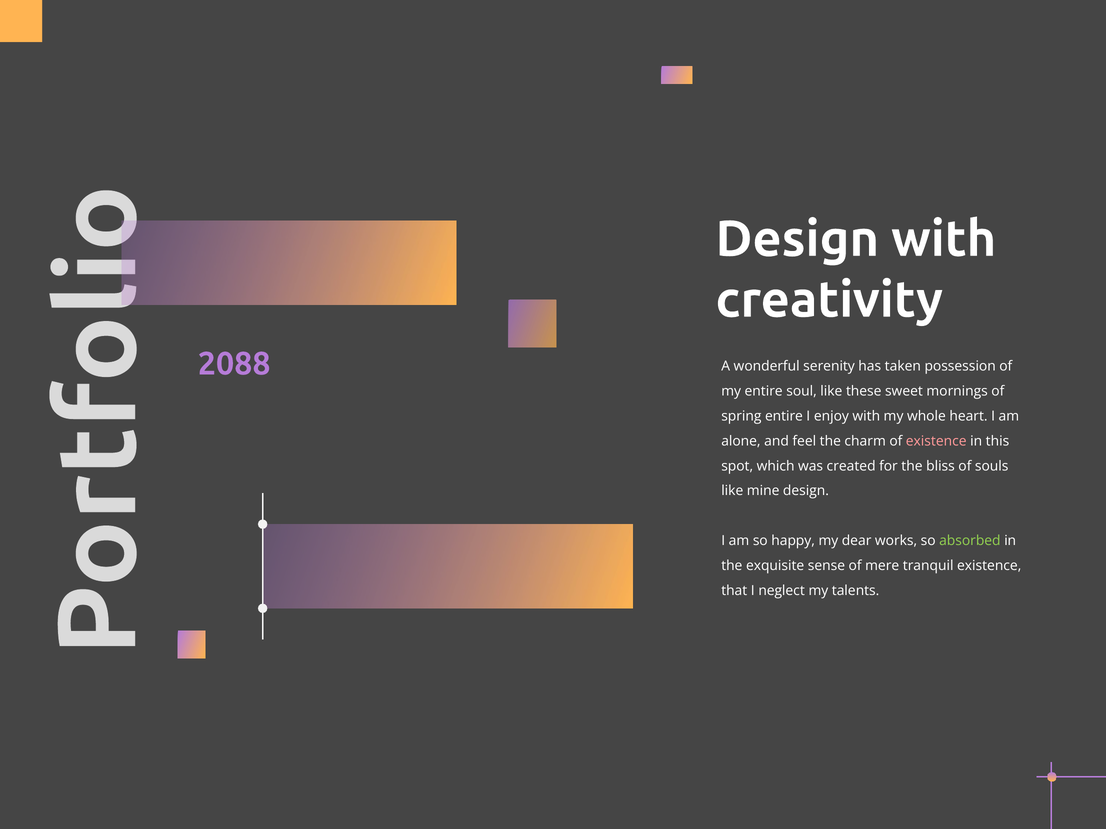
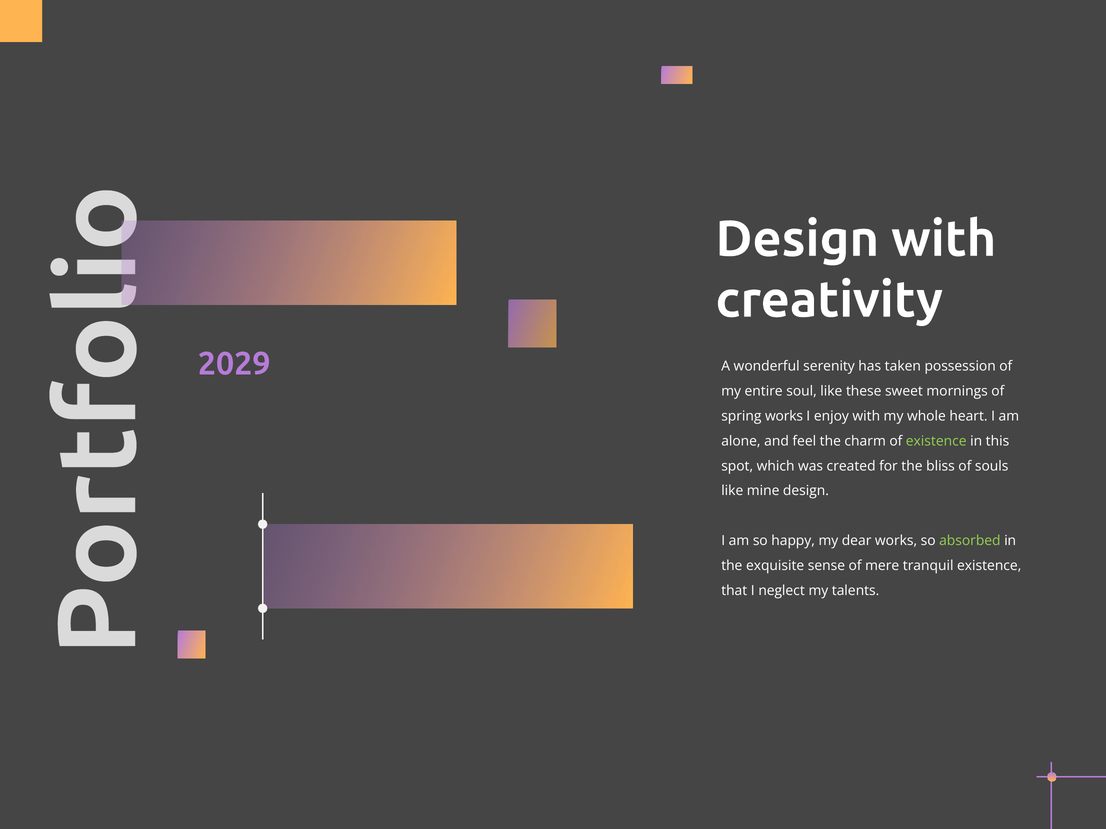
2088: 2088 -> 2029 (234, 364)
spring entire: entire -> works (784, 416)
existence colour: pink -> light green (936, 441)
